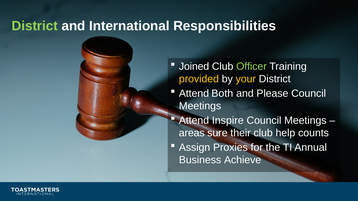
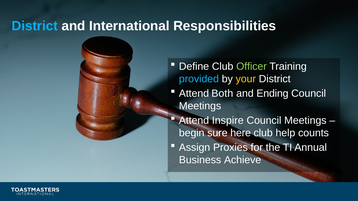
District colour: light green -> light blue (35, 26)
Joined: Joined -> Define (194, 66)
provided colour: yellow -> light blue (199, 79)
Please: Please -> Ending (272, 94)
areas: areas -> begin (192, 133)
their: their -> here (241, 133)
